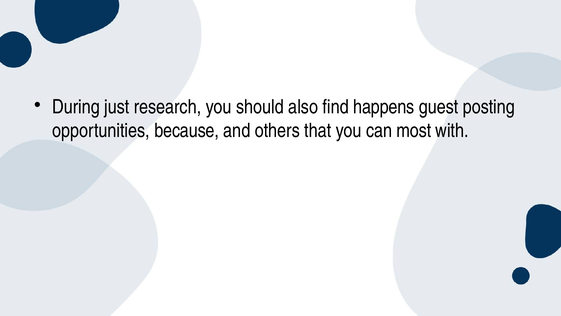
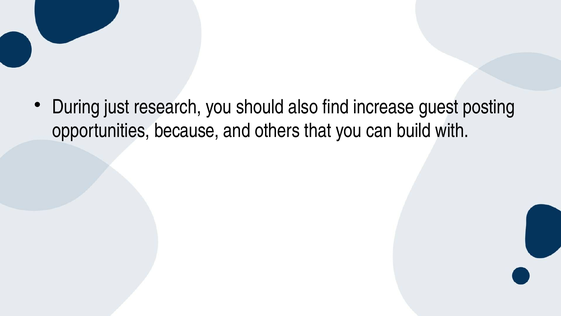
happens: happens -> increase (384, 107)
most: most -> build (414, 131)
